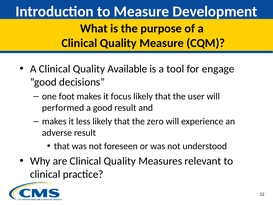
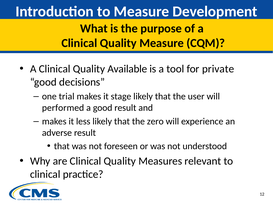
engage: engage -> private (218, 69)
foot: foot -> trial (67, 96)
focus: focus -> stage (121, 96)
